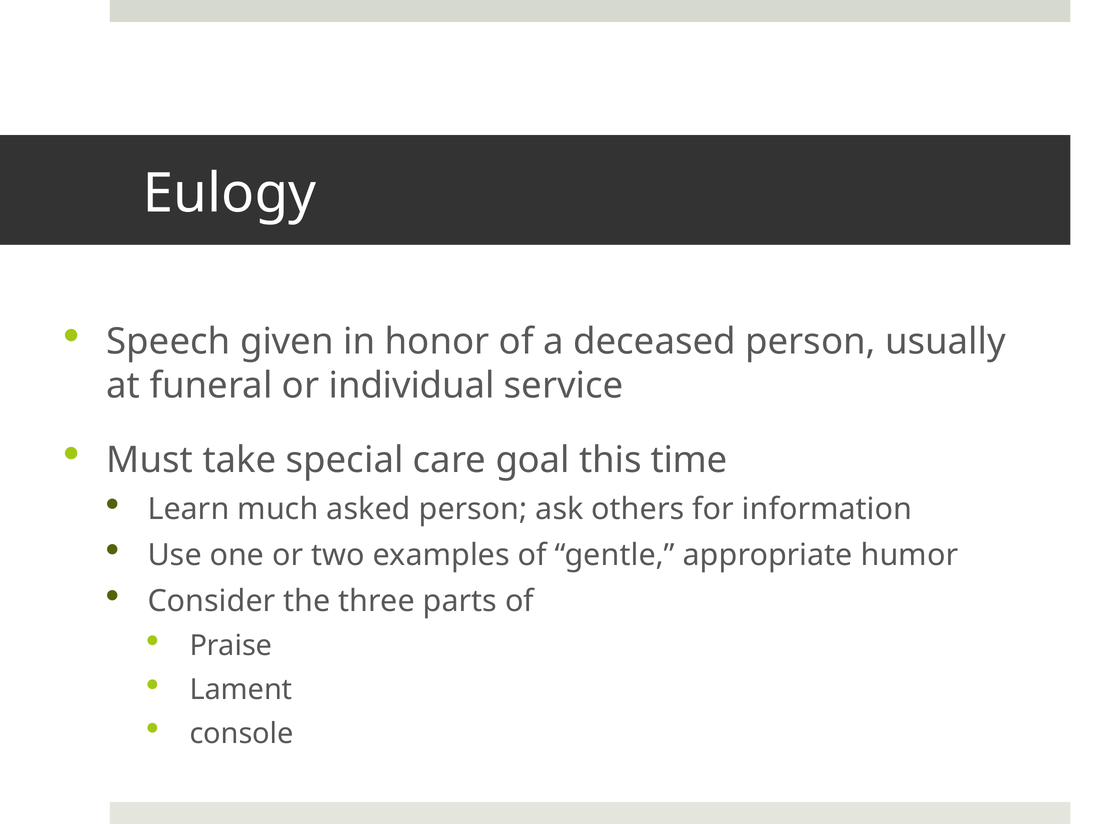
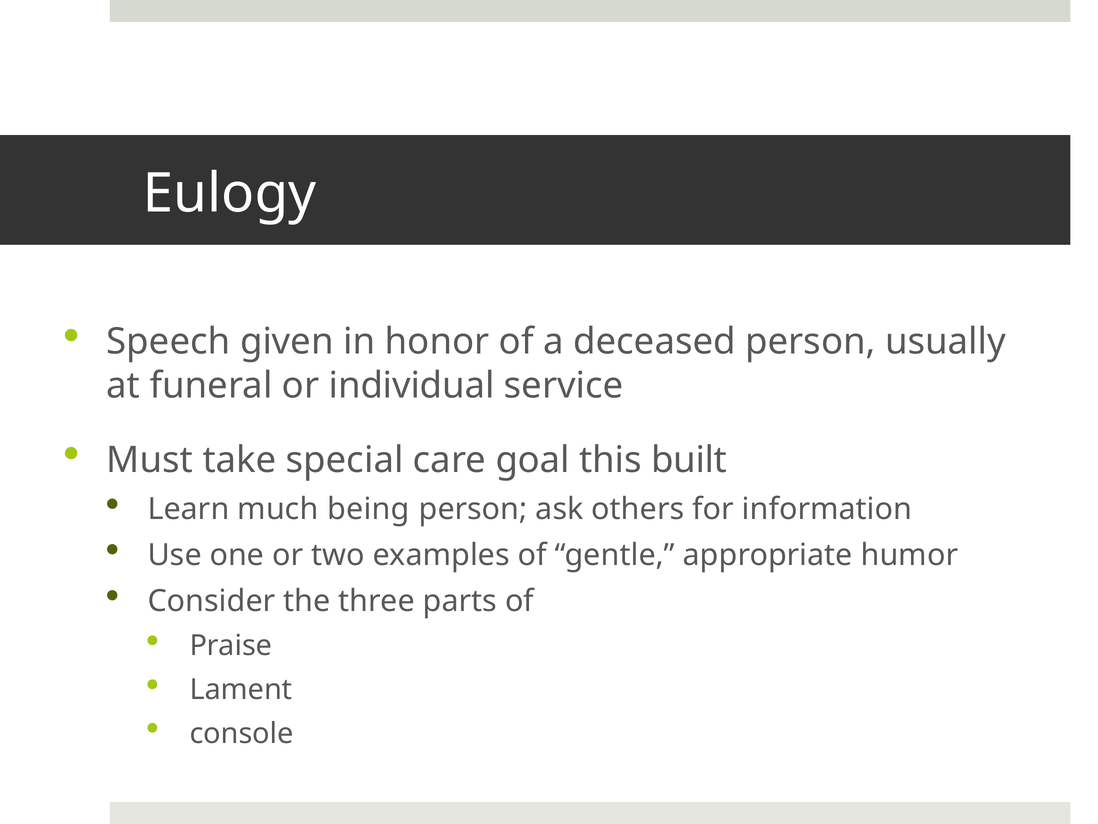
time: time -> built (689, 460)
asked: asked -> being (368, 509)
